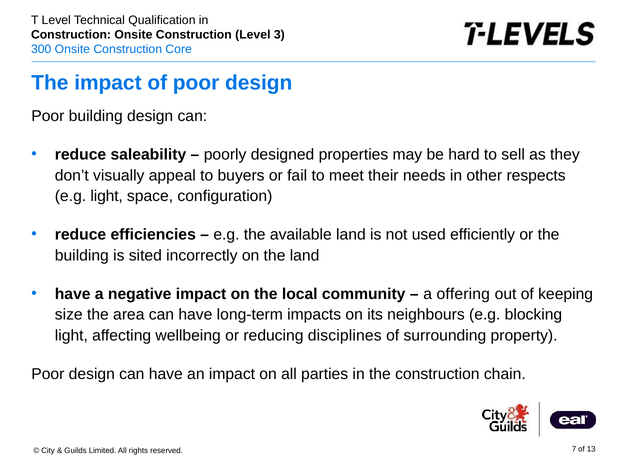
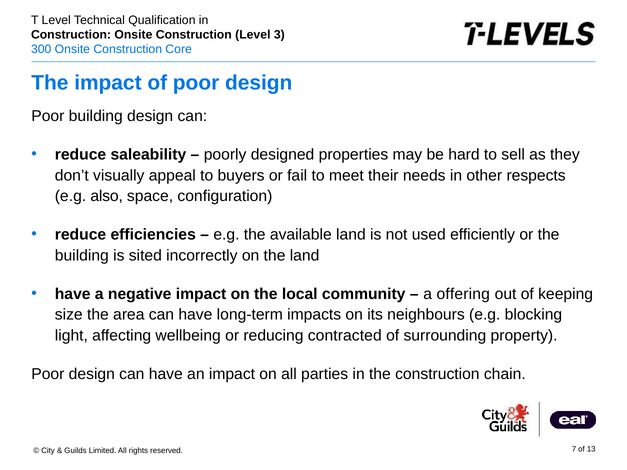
e.g light: light -> also (107, 196)
disciplines: disciplines -> contracted (345, 336)
